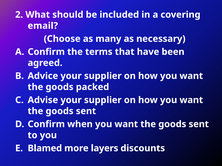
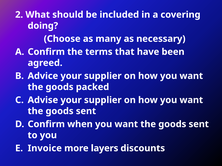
email: email -> doing (43, 26)
Blamed: Blamed -> Invoice (45, 149)
